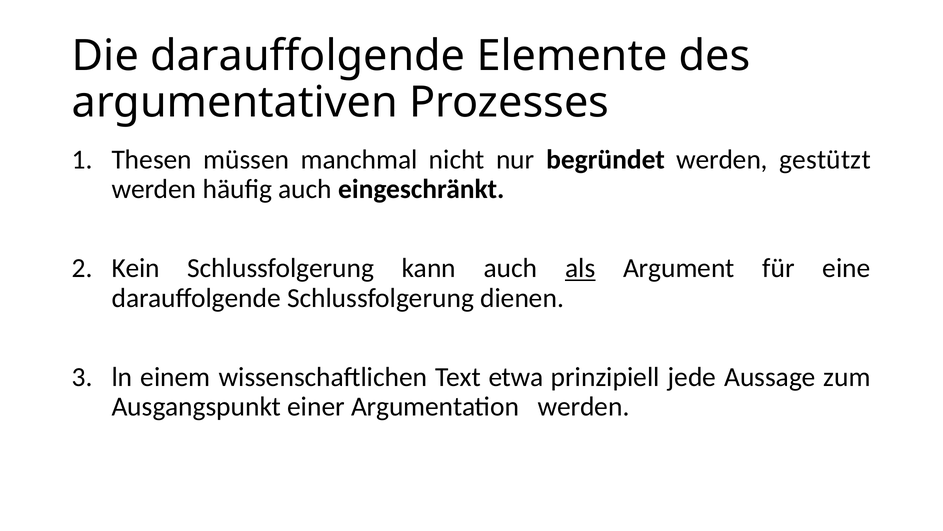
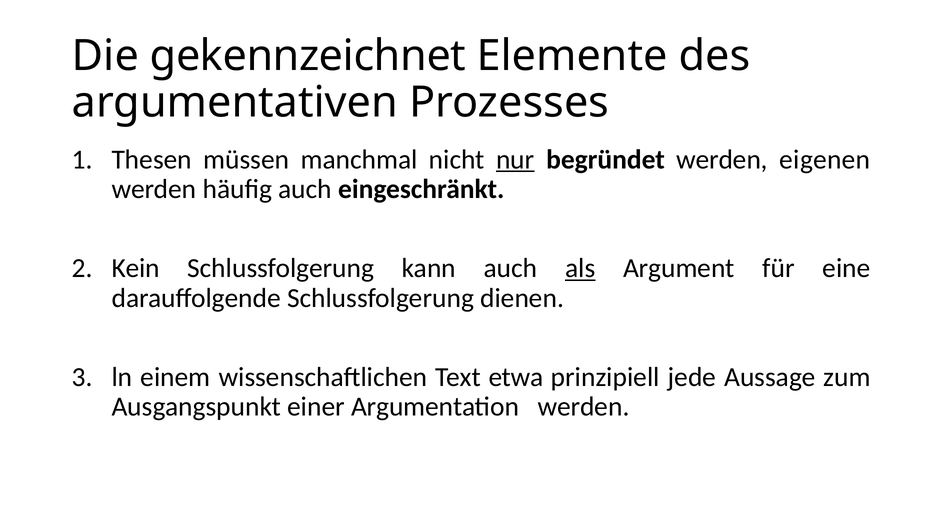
Die darauffolgende: darauffolgende -> gekennzeichnet (308, 56)
nur underline: none -> present (515, 159)
gestützt: gestützt -> eigenen (825, 159)
